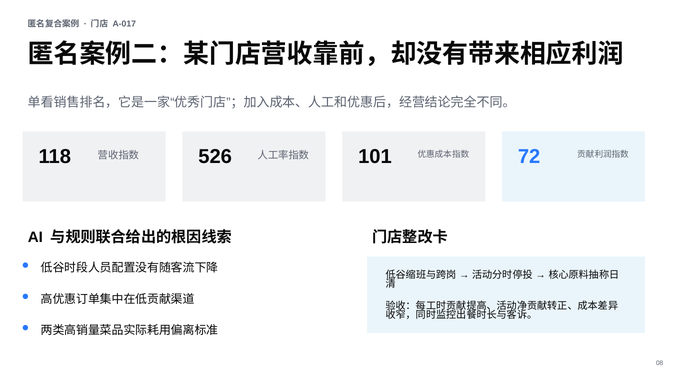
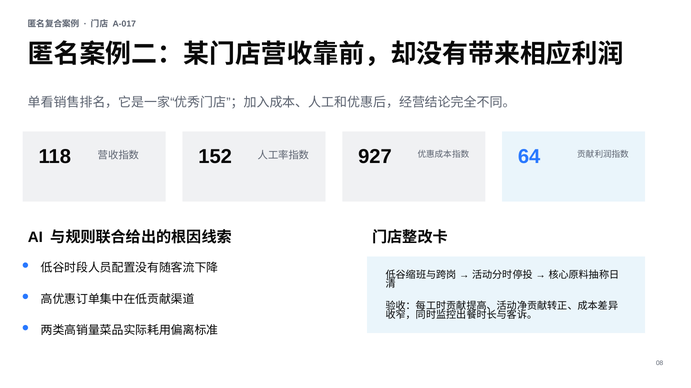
526: 526 -> 152 (215, 157)
101: 101 -> 927 (375, 157)
72: 72 -> 64 (529, 157)
